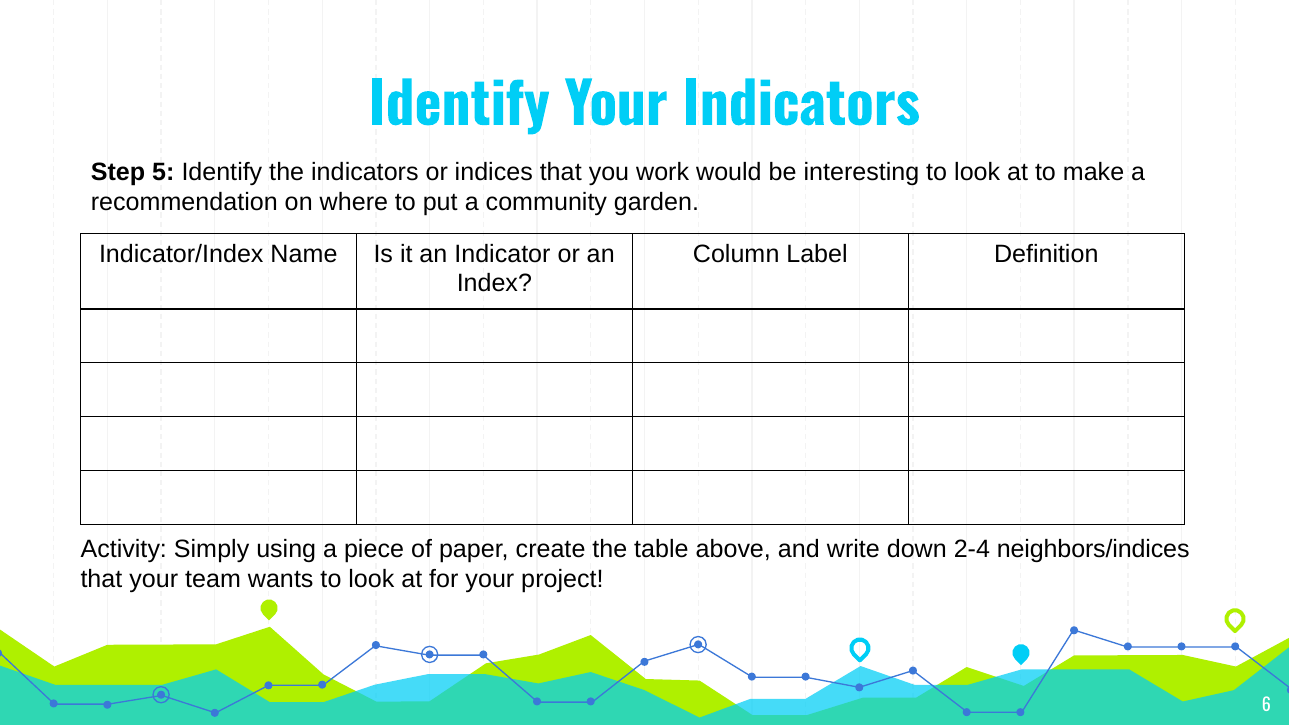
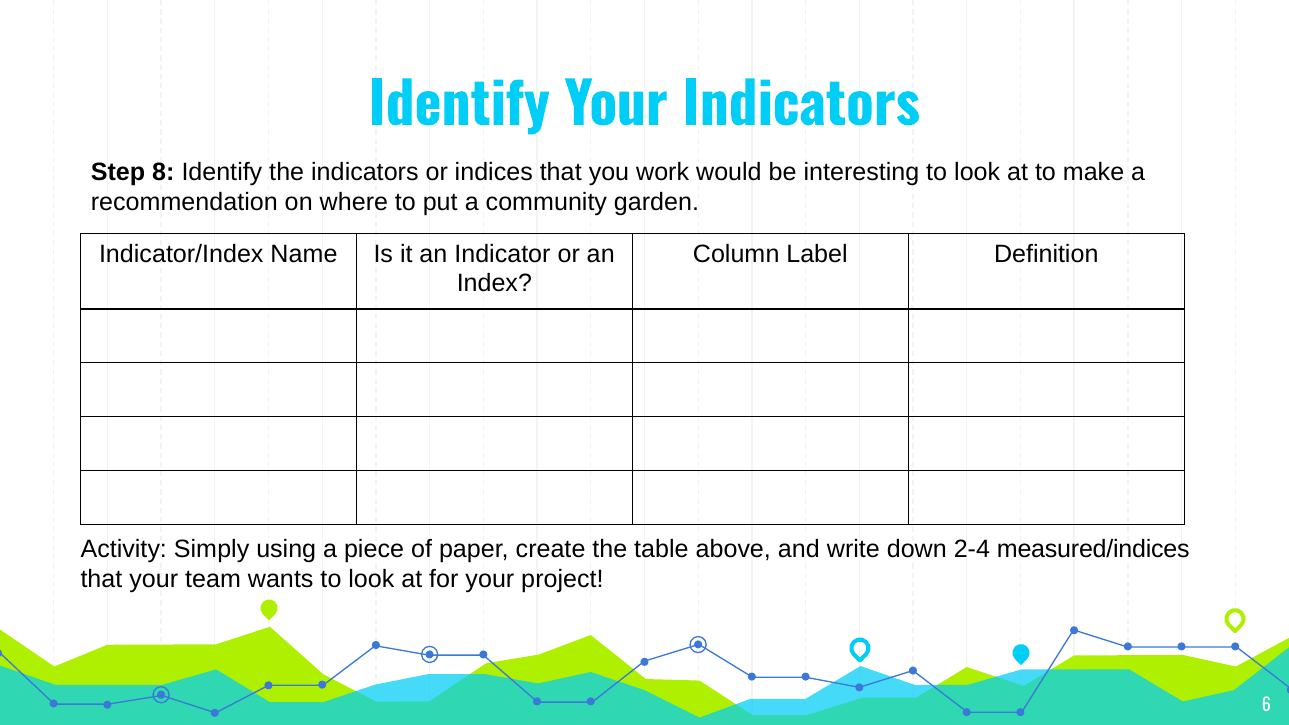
5: 5 -> 8 (163, 172)
neighbors/indices: neighbors/indices -> measured/indices (1093, 549)
